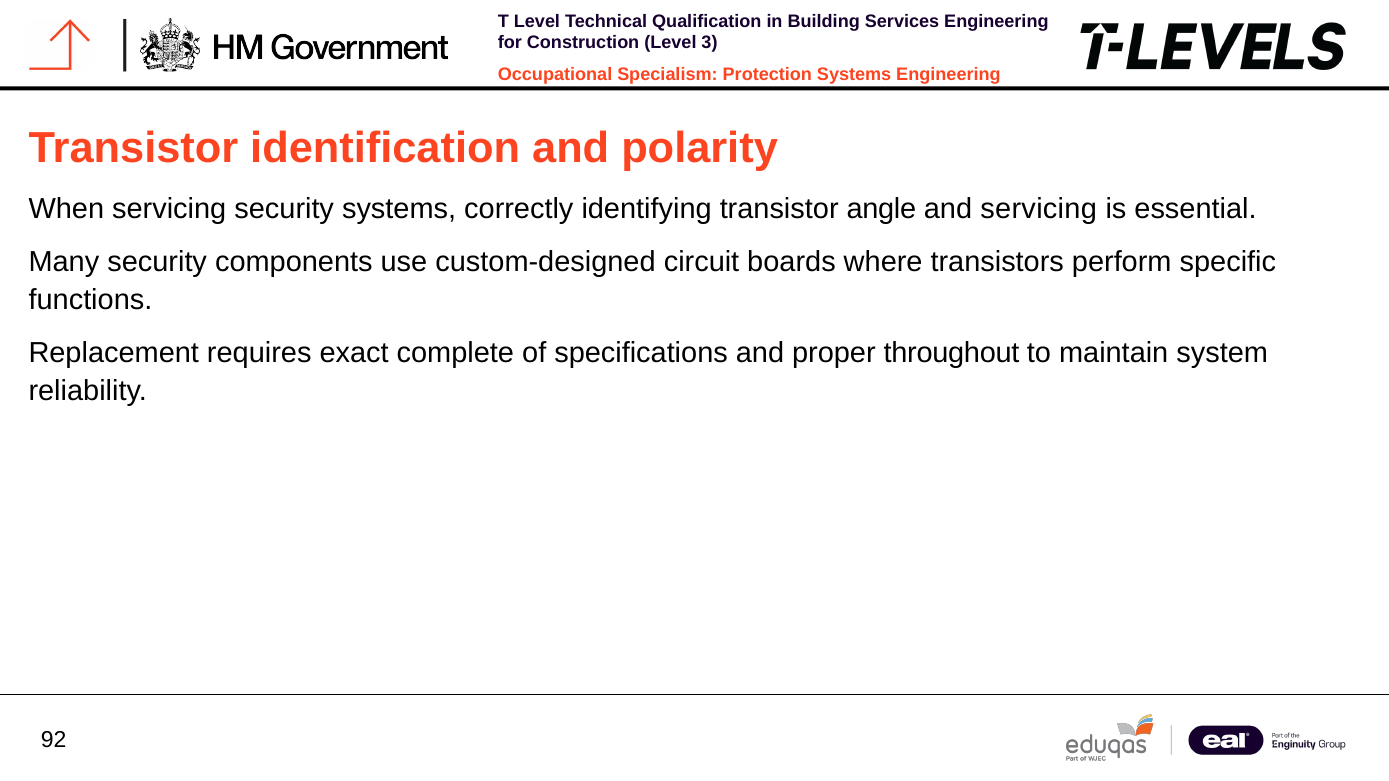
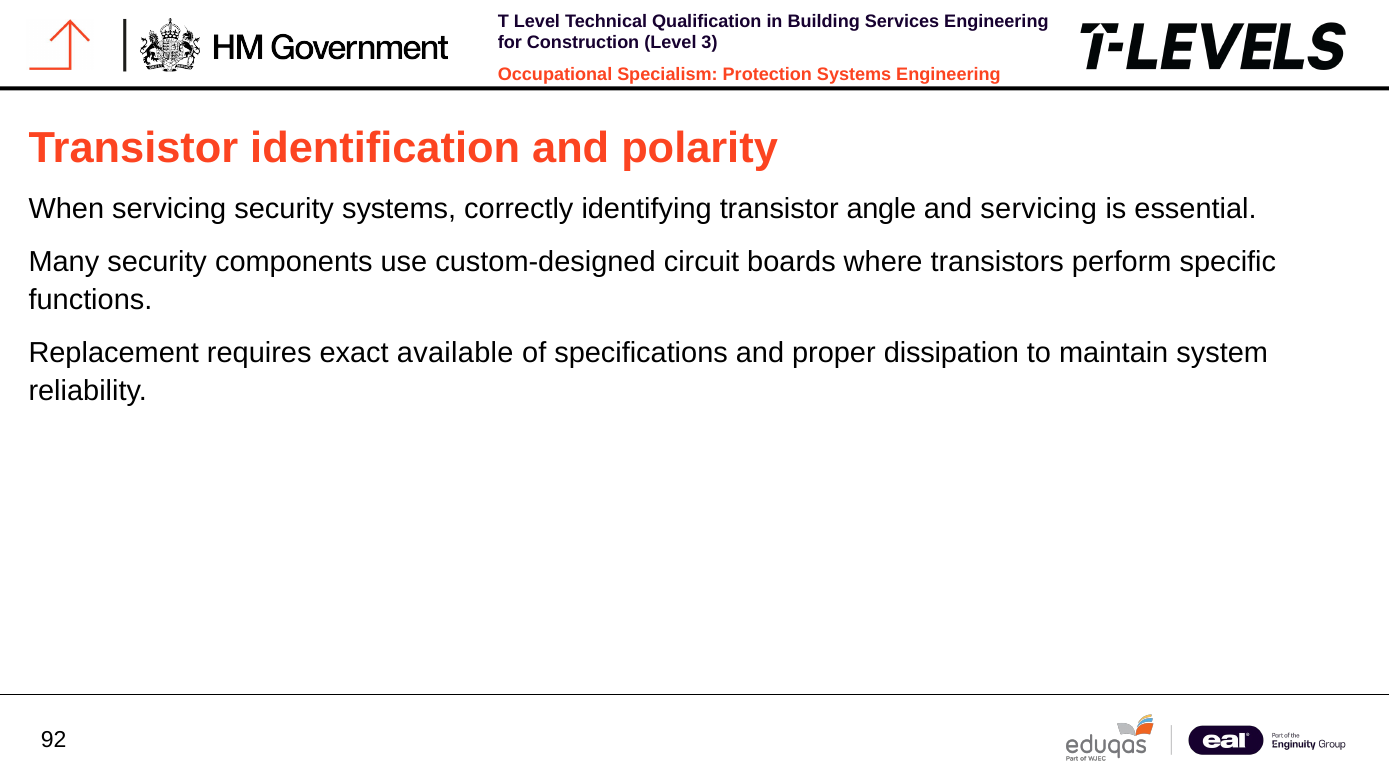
complete: complete -> available (455, 353)
throughout: throughout -> dissipation (951, 353)
